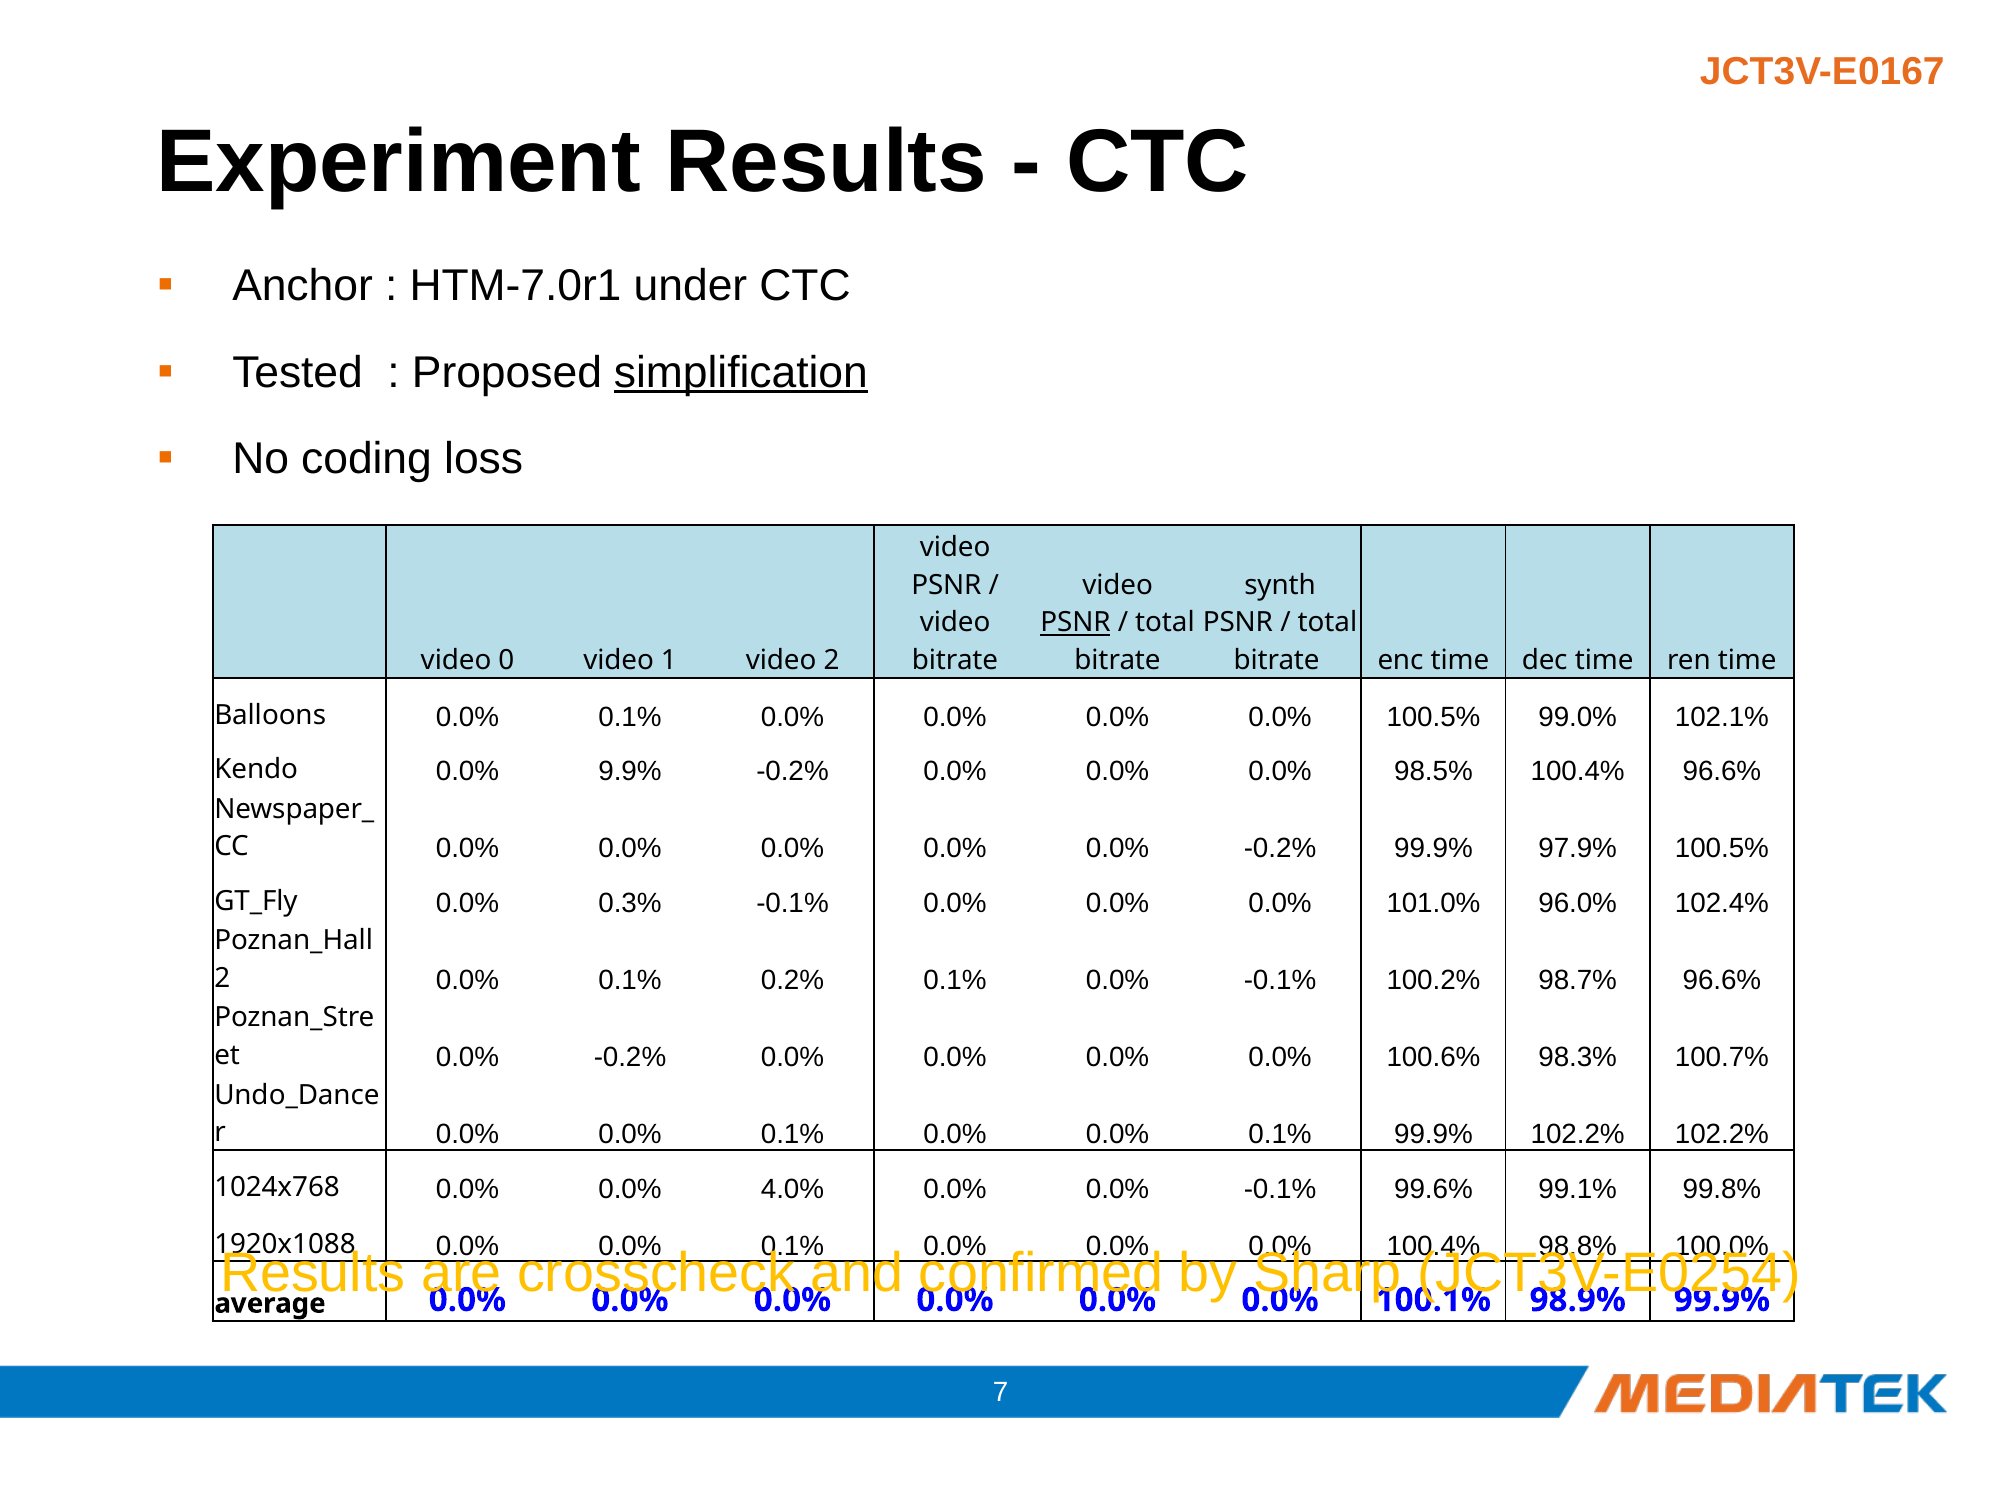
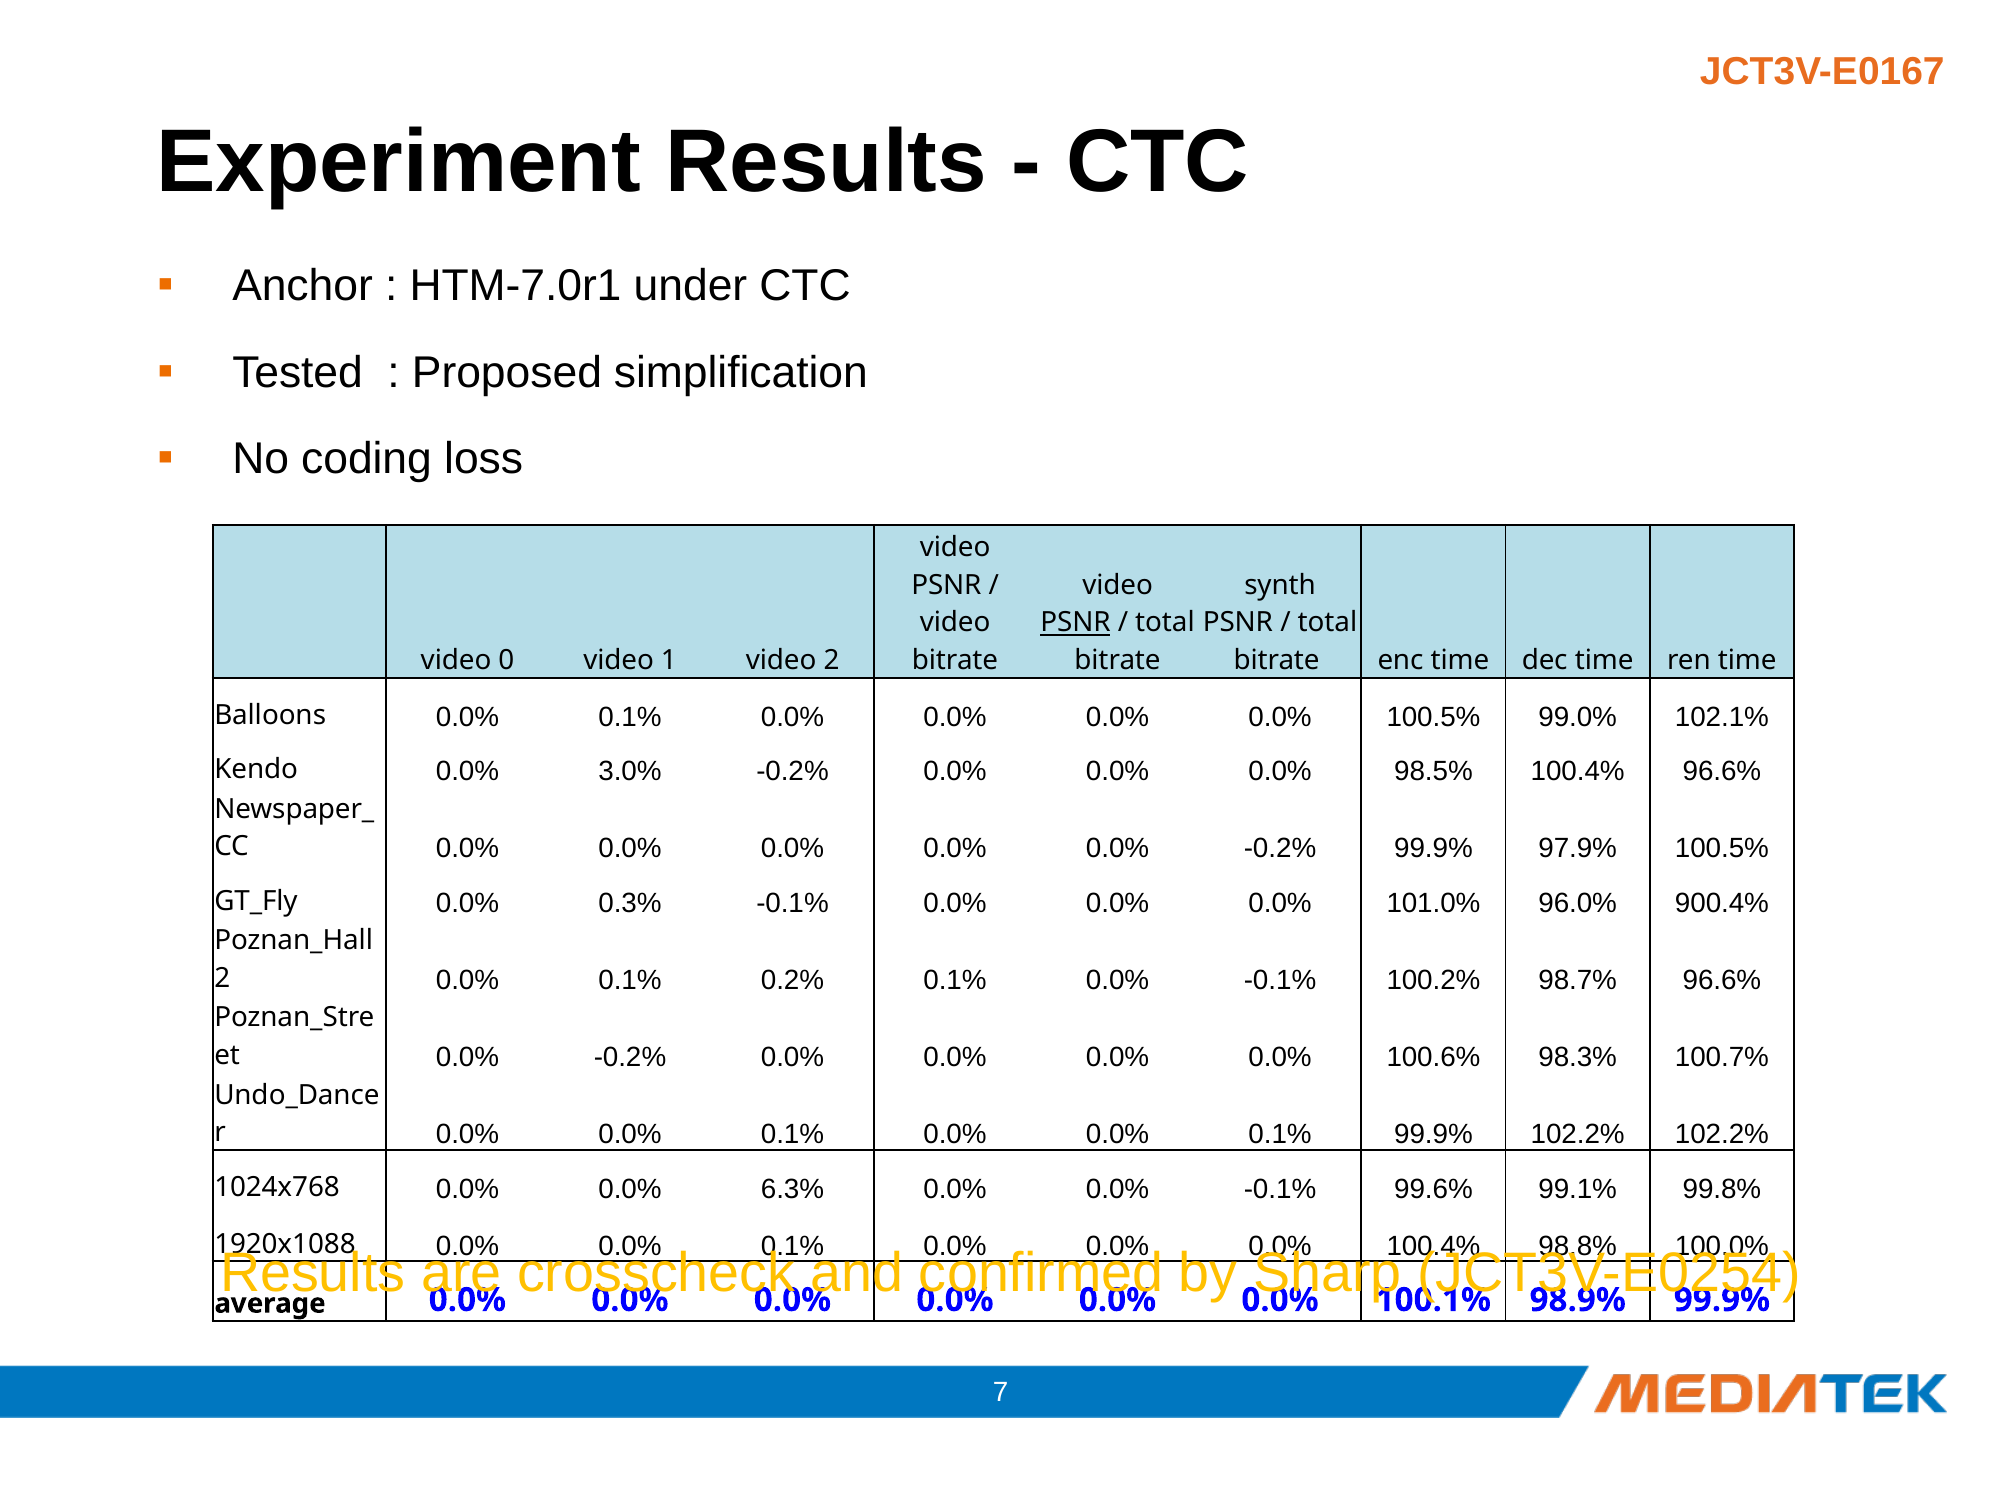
simplification underline: present -> none (741, 373)
9.9%: 9.9% -> 3.0% (630, 772)
102.4%: 102.4% -> 900.4% (1722, 903)
4.0%: 4.0% -> 6.3% (793, 1190)
